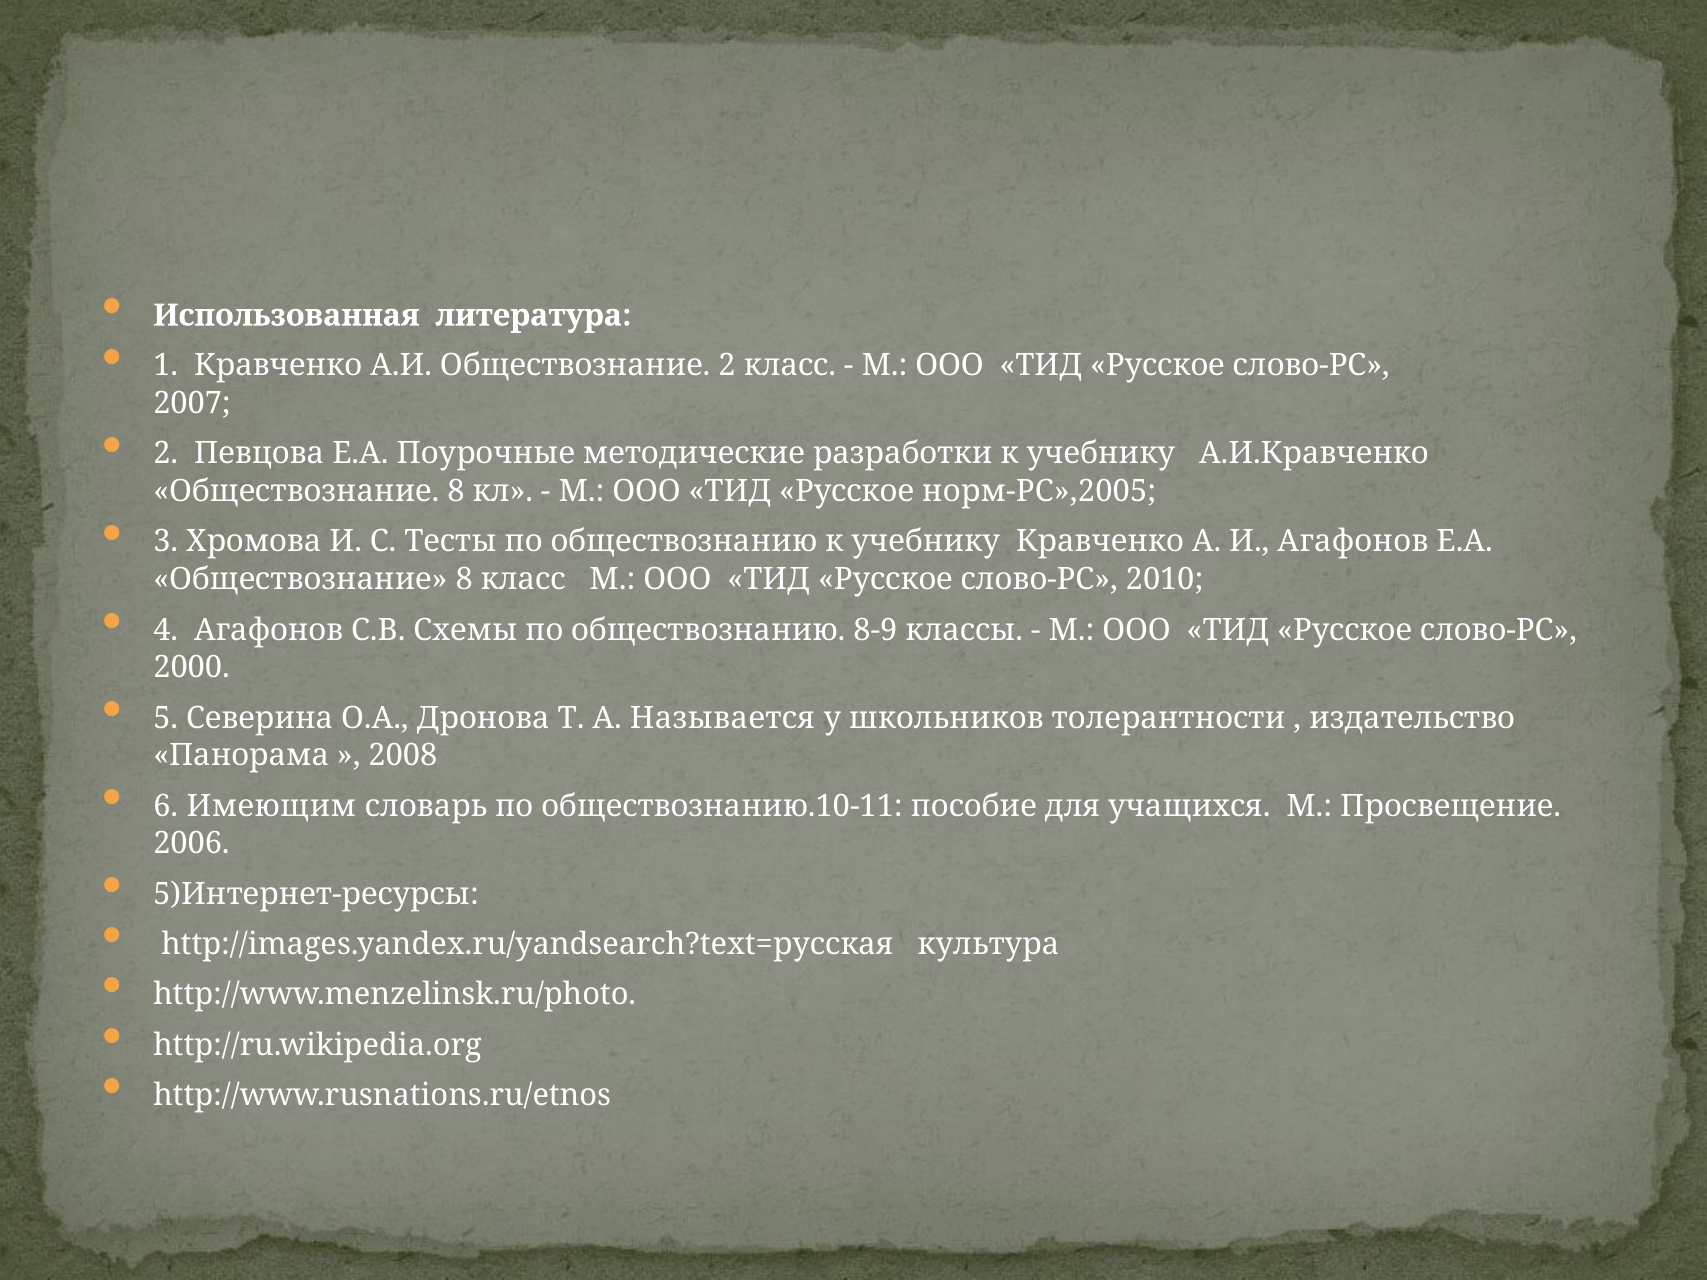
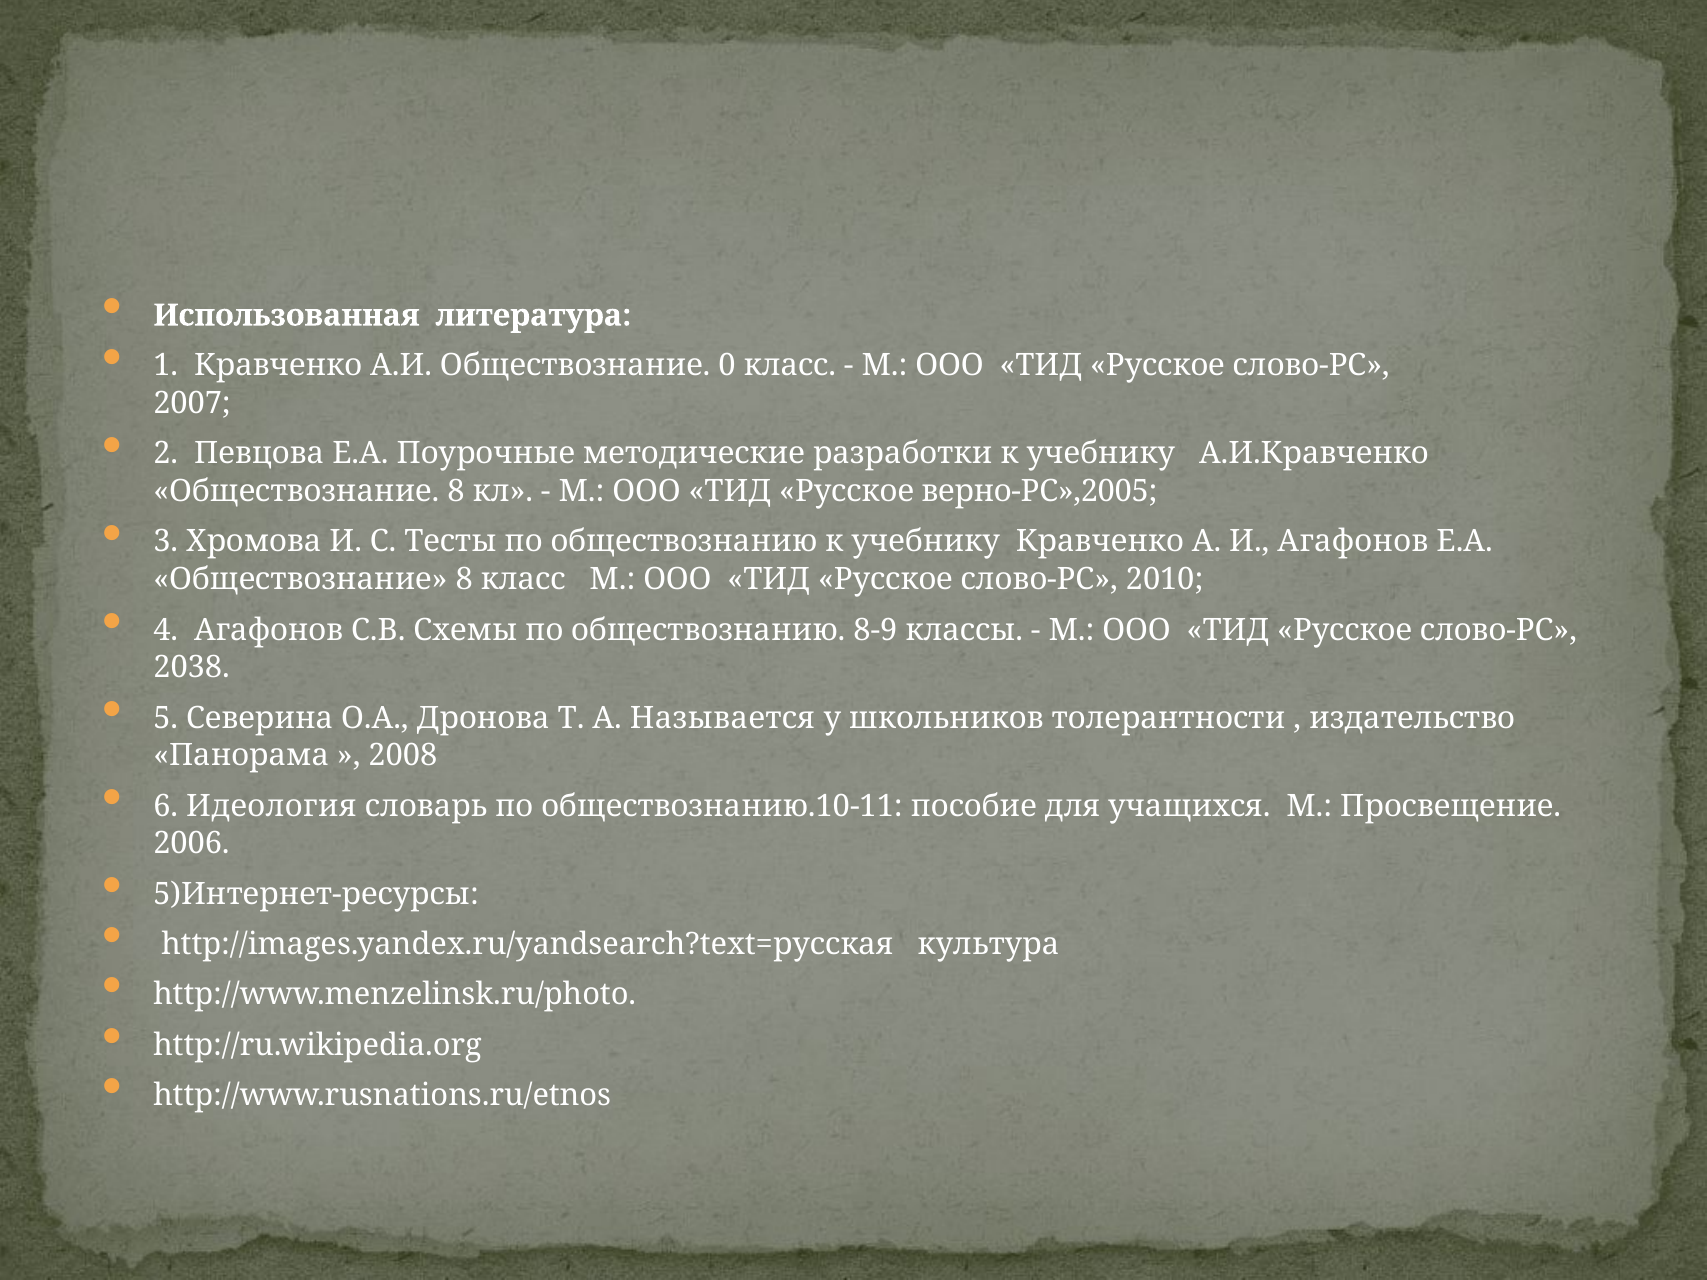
Обществознание 2: 2 -> 0 (727, 366)
норм-РС»,2005: норм-РС»,2005 -> верно-РС»,2005 (1039, 492)
2000: 2000 -> 2038 (192, 668)
Имеющим: Имеющим -> Идеология (271, 806)
